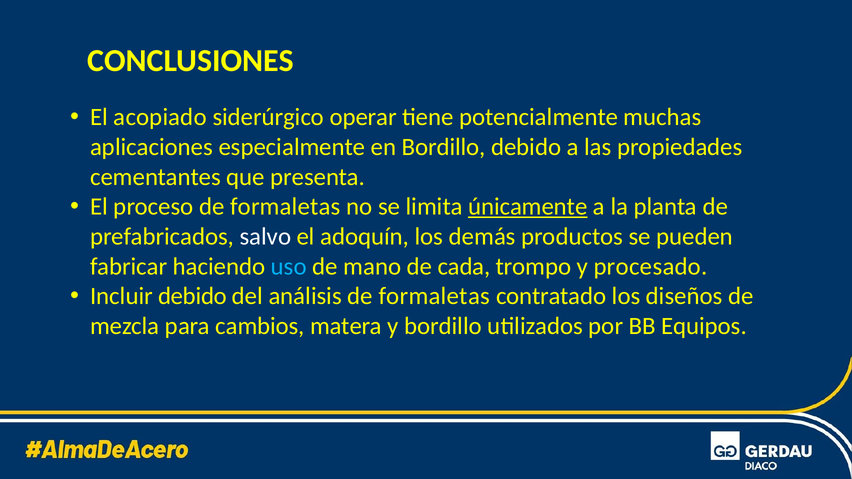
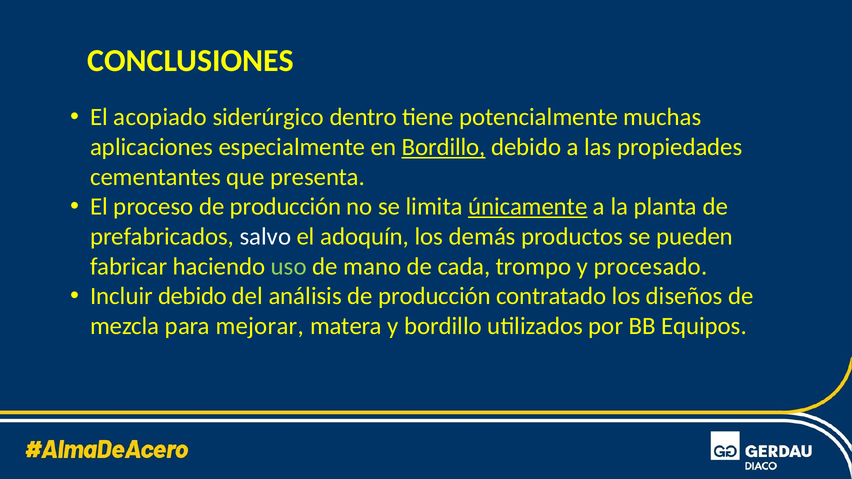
operar: operar -> dentro (363, 117)
Bordillo underline: none -> present (444, 147)
proceso de formaletas: formaletas -> producción (286, 207)
uso colour: light blue -> light green (289, 267)
análisis de formaletas: formaletas -> producción (434, 296)
cambios: cambios -> mejorar (260, 326)
